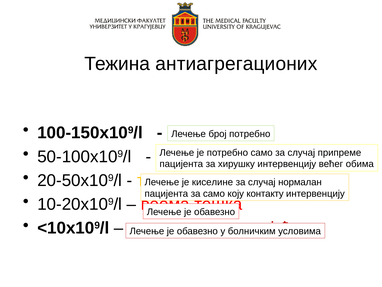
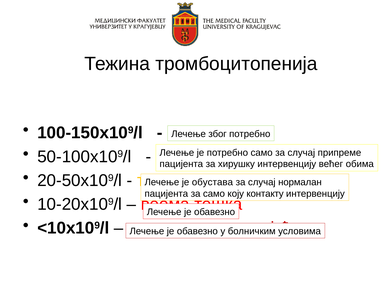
антиагрегационих: антиагрегационих -> тромбоцитопенија (236, 64)
број: број -> због (218, 134)
киселине: киселине -> обустава (212, 182)
